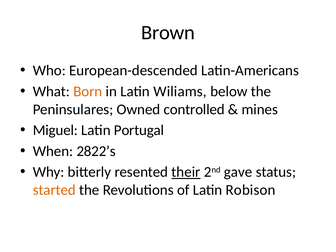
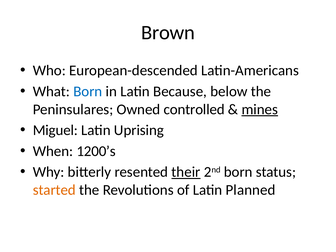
Born colour: orange -> blue (88, 91)
Wiliams: Wiliams -> Because (180, 91)
mines underline: none -> present (260, 109)
Portugal: Portugal -> Uprising (139, 130)
2822’s: 2822’s -> 1200’s (96, 151)
2nd gave: gave -> born (238, 172)
Robison: Robison -> Planned (251, 190)
